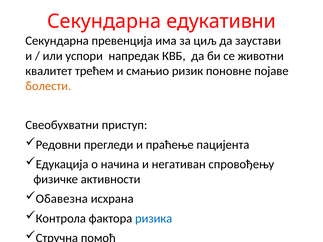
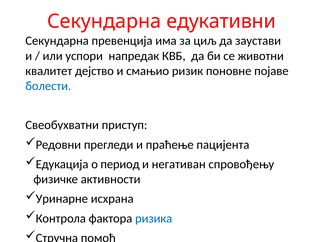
трећем: трећем -> дејство (94, 71)
болести colour: orange -> blue (48, 86)
начина: начина -> период (120, 164)
Обавезна: Обавезна -> Уринарне (62, 199)
